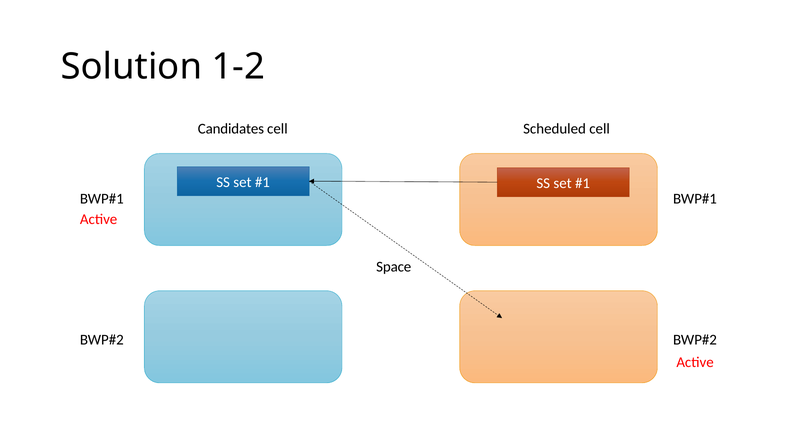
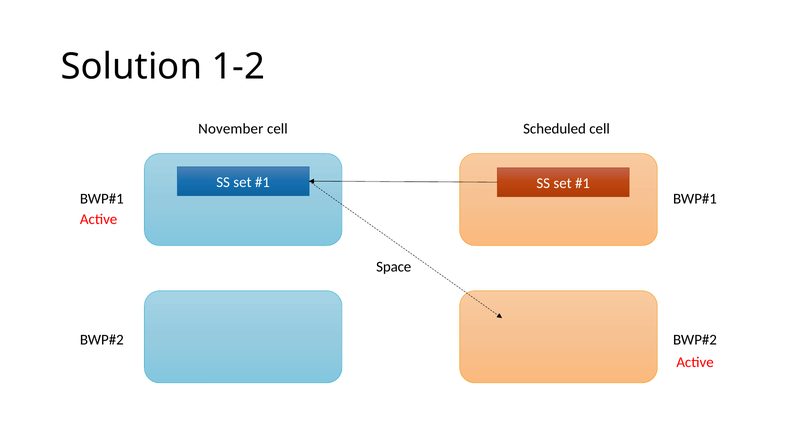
Candidates: Candidates -> November (231, 129)
